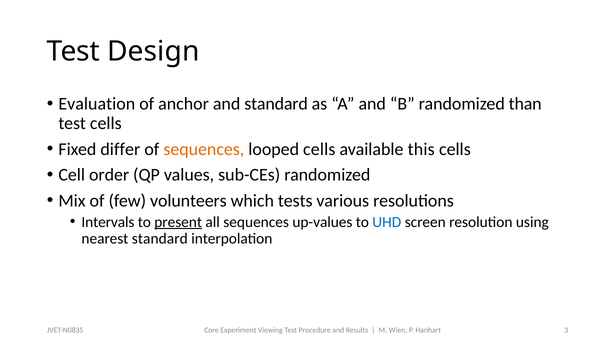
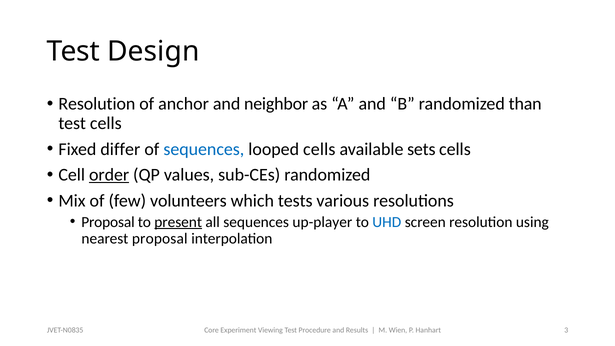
Evaluation: Evaluation -> Resolution (97, 104)
and standard: standard -> neighbor (276, 104)
sequences colour: orange -> blue (204, 149)
this: this -> sets (421, 149)
order underline: none -> present (109, 175)
Intervals: Intervals -> Proposal (108, 222)
up-values: up-values -> up-player (322, 222)
nearest standard: standard -> proposal (160, 239)
